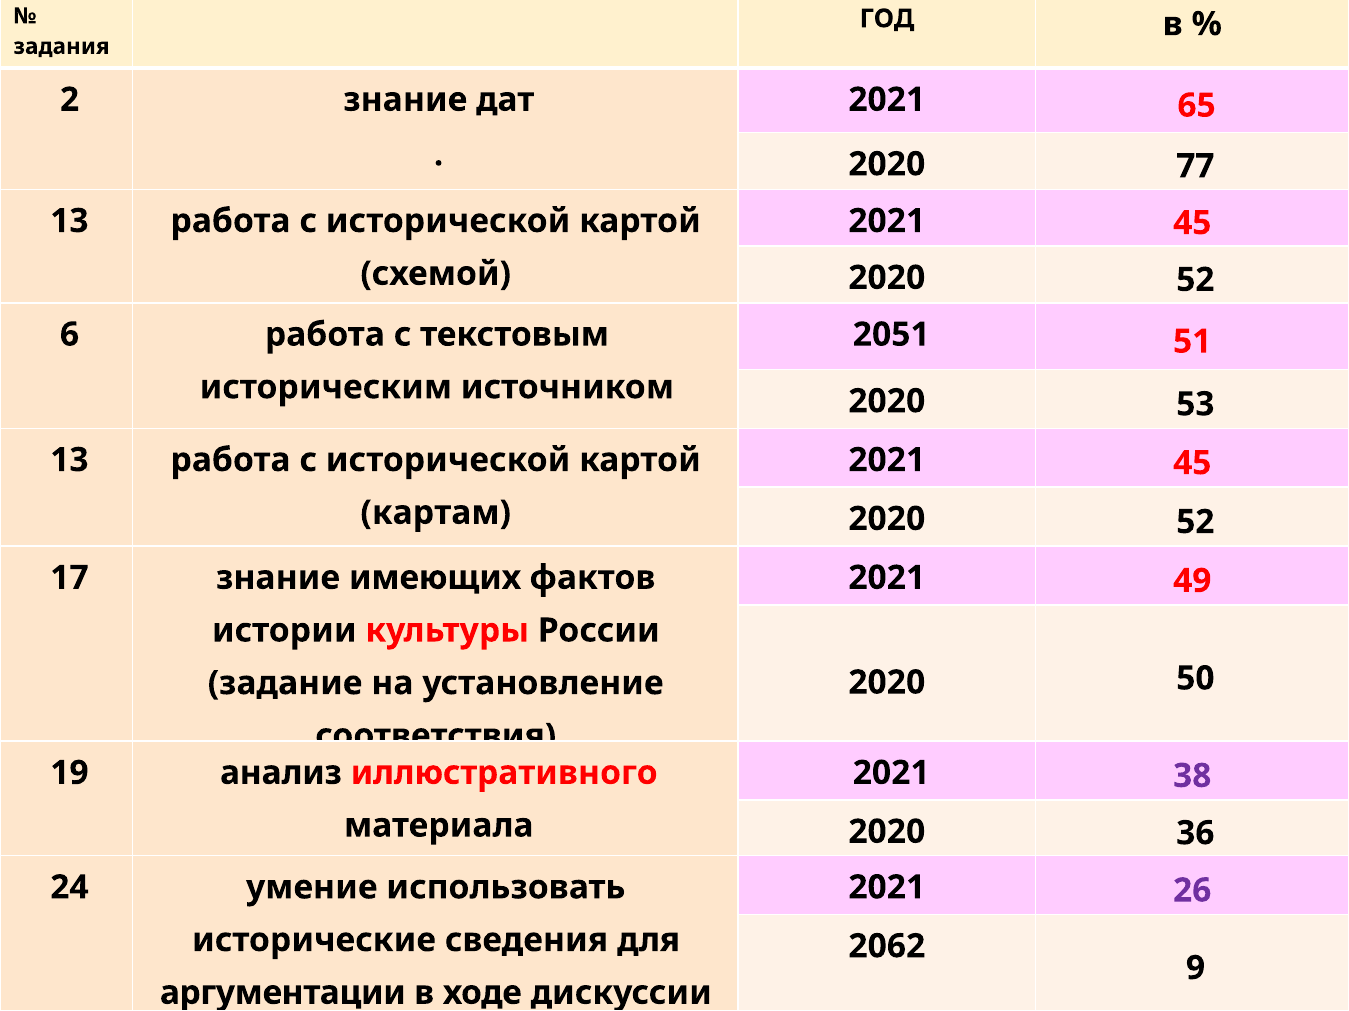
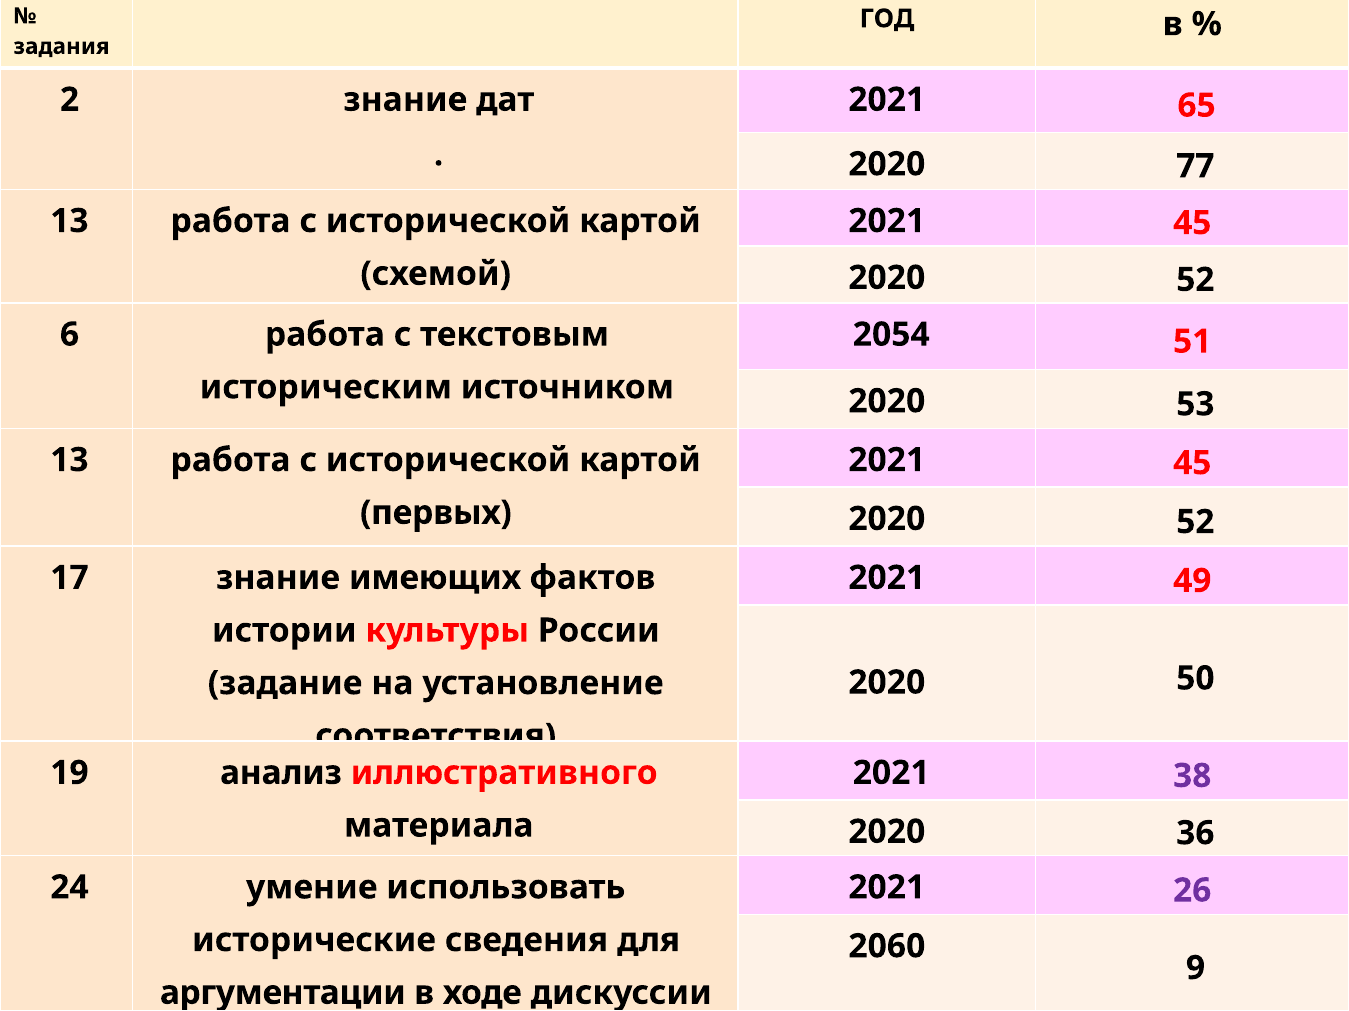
2051: 2051 -> 2054 (891, 335)
картам: картам -> первых (436, 513)
2062: 2062 -> 2060 (887, 947)
